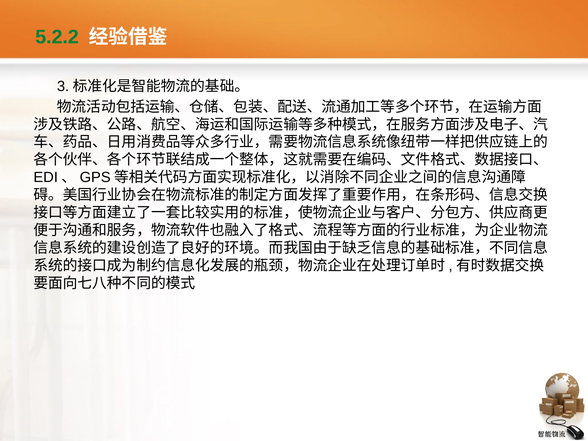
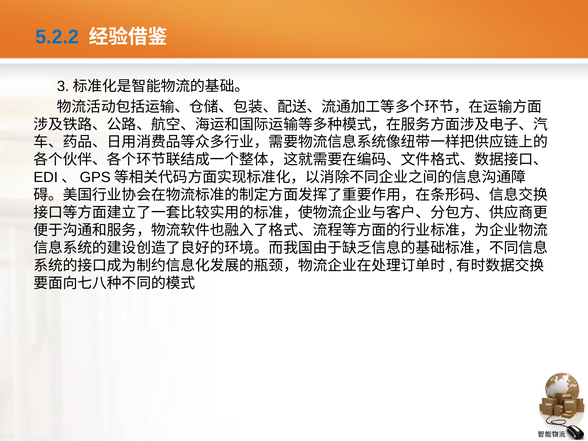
5.2.2 colour: green -> blue (57, 37)
